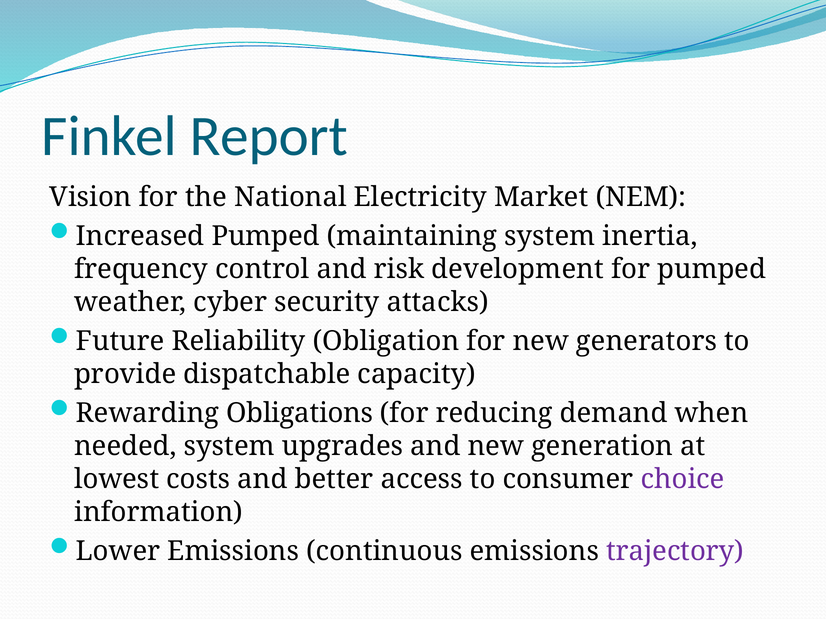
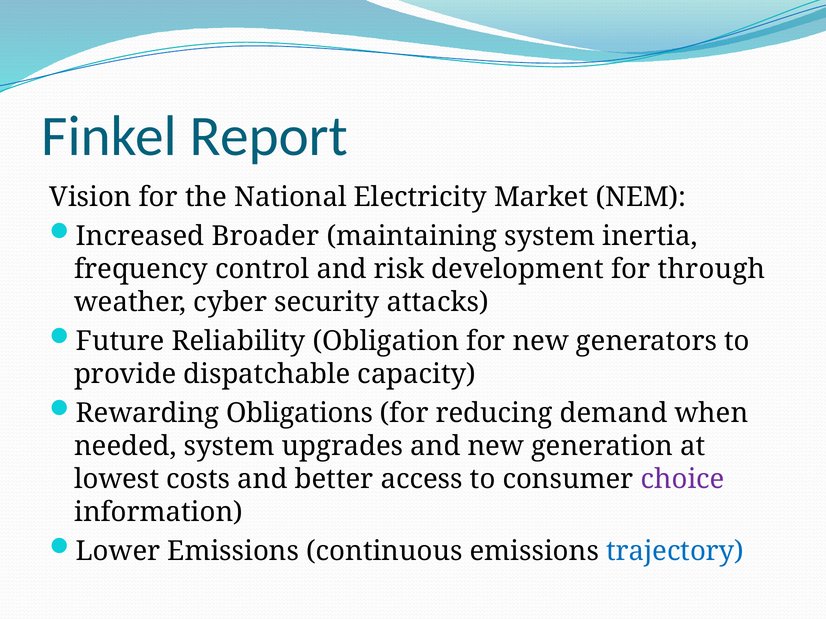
Increased Pumped: Pumped -> Broader (265, 236)
for pumped: pumped -> through (712, 269)
trajectory colour: purple -> blue (675, 552)
